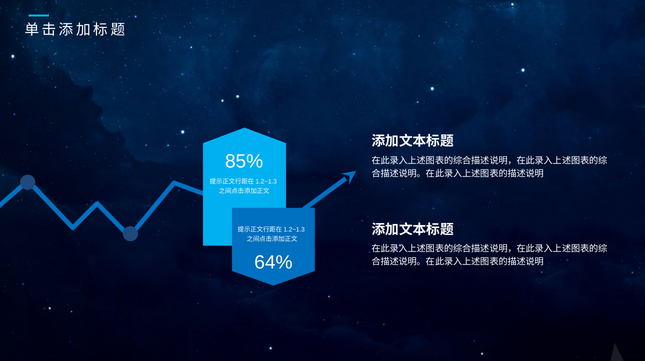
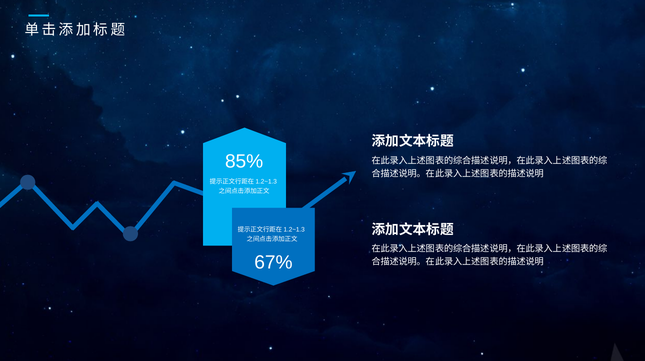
64%: 64% -> 67% (273, 263)
